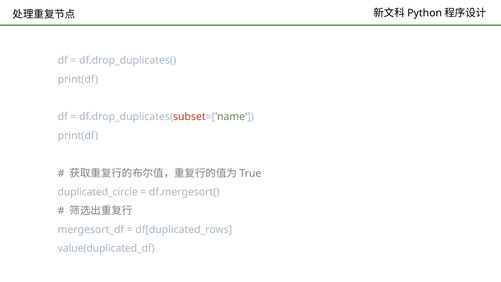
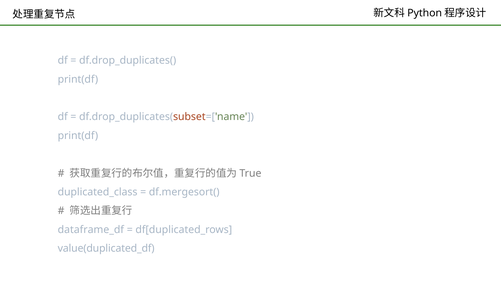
duplicated_circle: duplicated_circle -> duplicated_class (98, 192)
mergesort_df: mergesort_df -> dataframe_df (91, 229)
